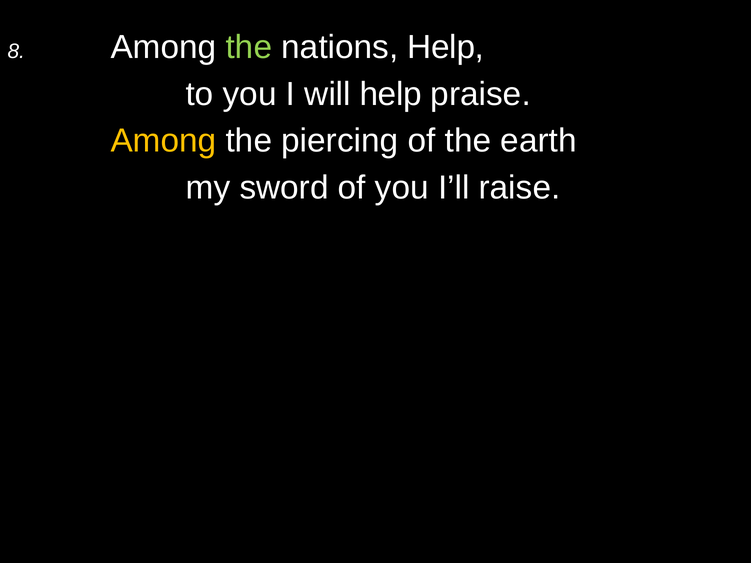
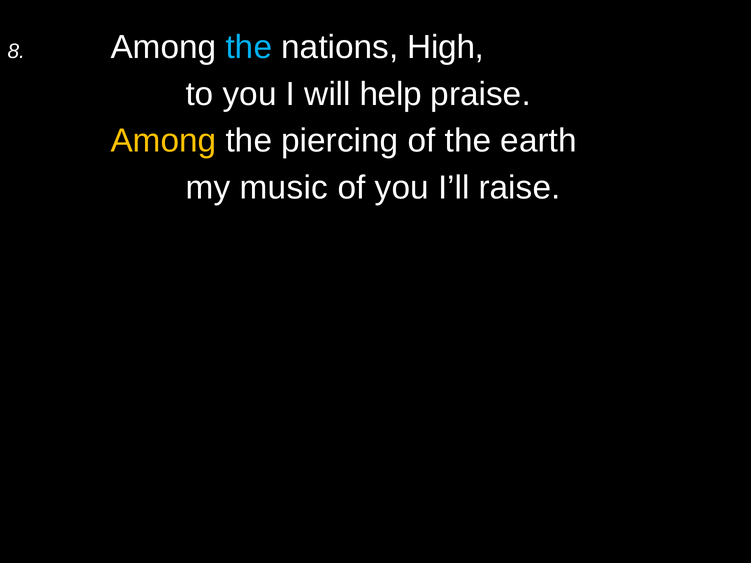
the colour: light green -> light blue (249, 47)
nations Help: Help -> High (446, 47)
sword: sword -> music (284, 188)
